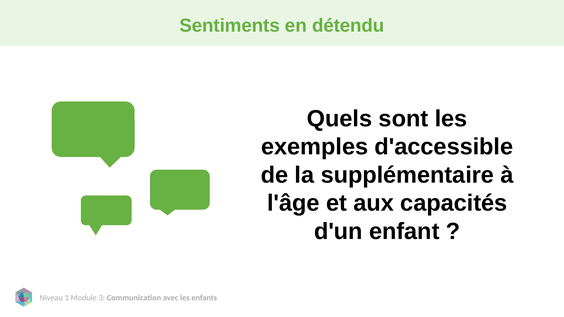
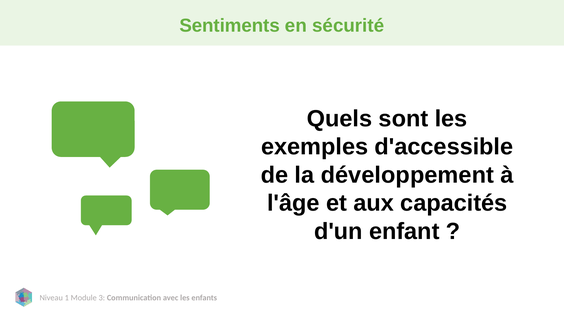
détendu: détendu -> sécurité (348, 26)
supplémentaire: supplémentaire -> développement (407, 175)
